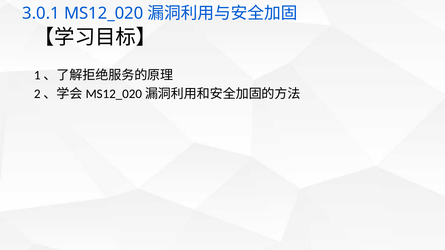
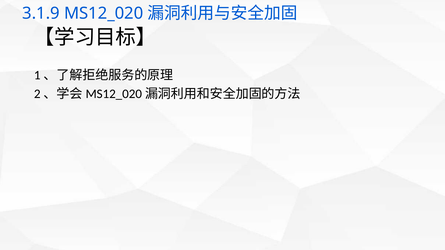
3.0.1: 3.0.1 -> 3.1.9 (41, 13)
